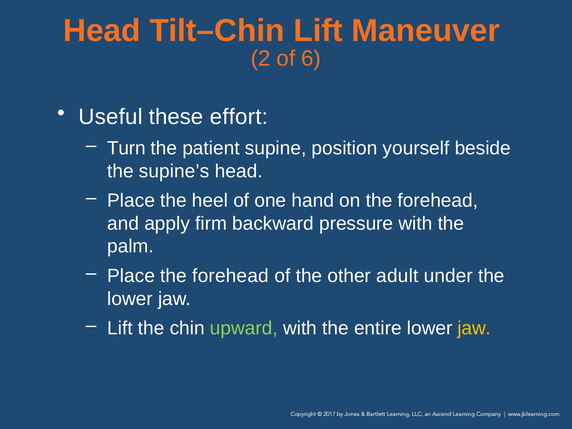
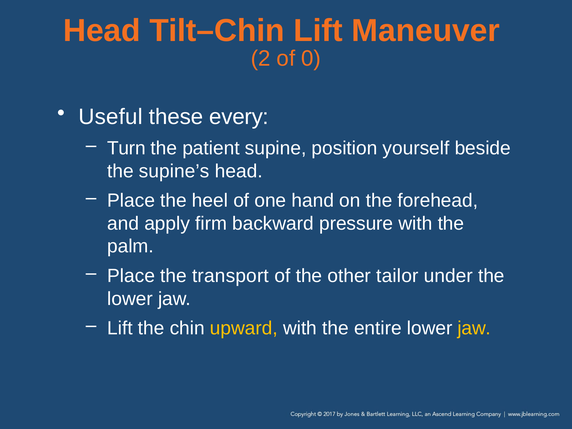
6: 6 -> 0 (311, 59)
effort: effort -> every (239, 117)
Place the forehead: forehead -> transport (231, 276)
adult: adult -> tailor (397, 276)
upward colour: light green -> yellow (244, 328)
